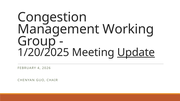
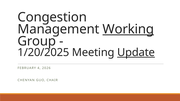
Working underline: none -> present (128, 29)
